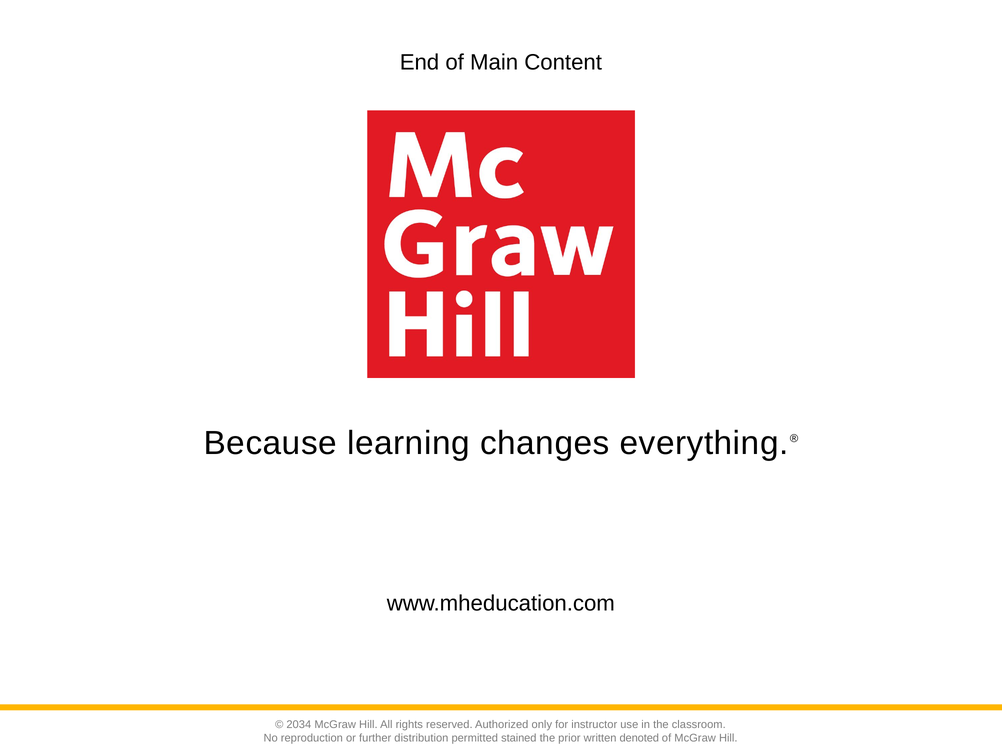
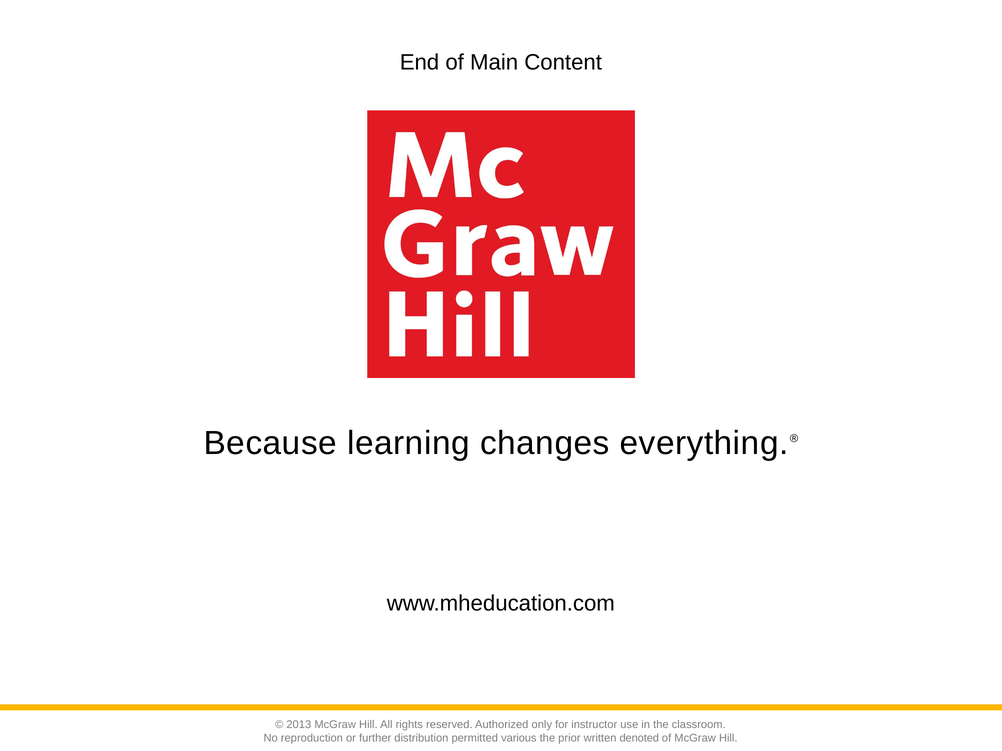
2034: 2034 -> 2013 (299, 725)
stained: stained -> various (519, 739)
